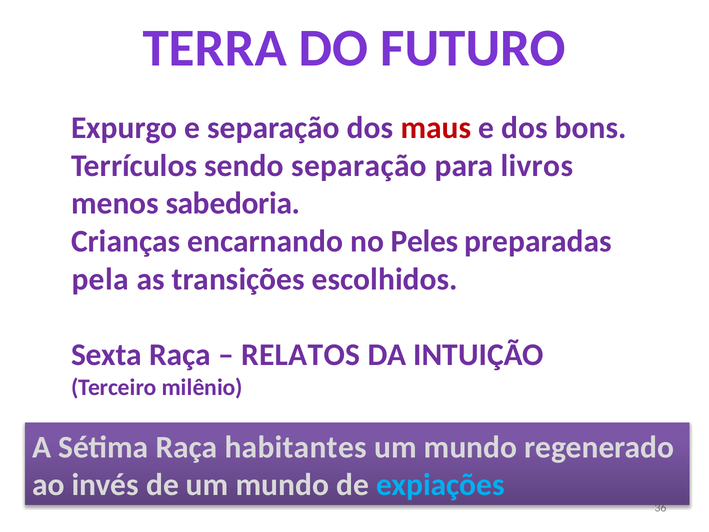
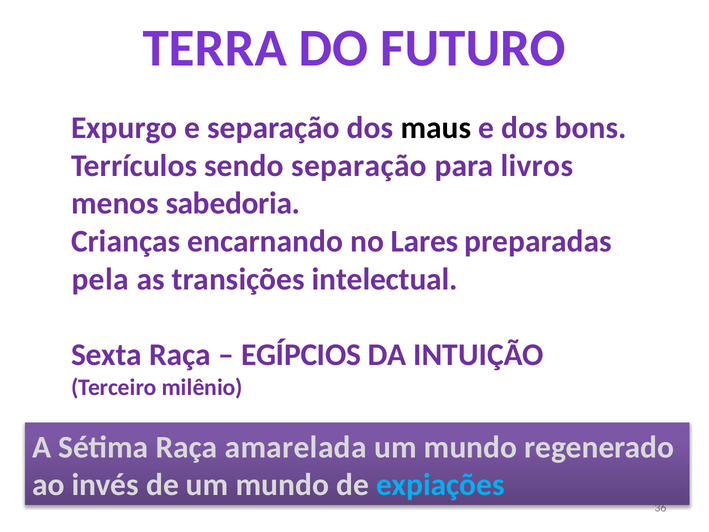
maus colour: red -> black (436, 128)
Peles: Peles -> Lares (425, 241)
escolhidos: escolhidos -> intelectual (385, 279)
RELATOS: RELATOS -> EGÍPCIOS (301, 355)
habitantes: habitantes -> amarelada (296, 447)
